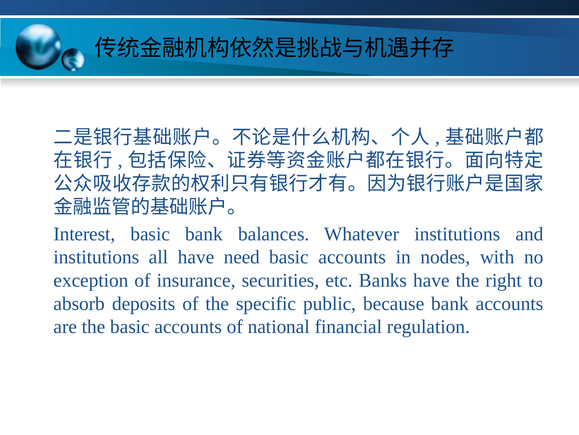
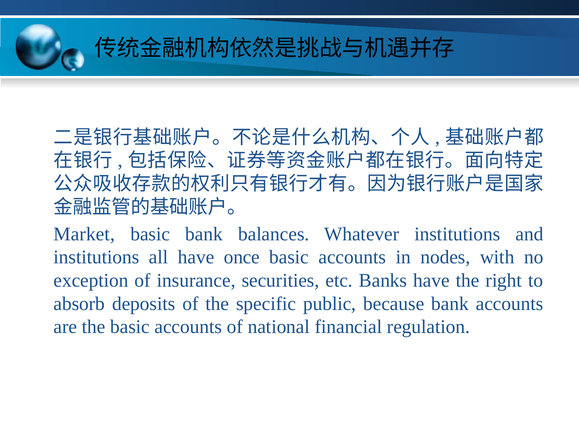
Interest: Interest -> Market (84, 234)
need: need -> once (242, 257)
